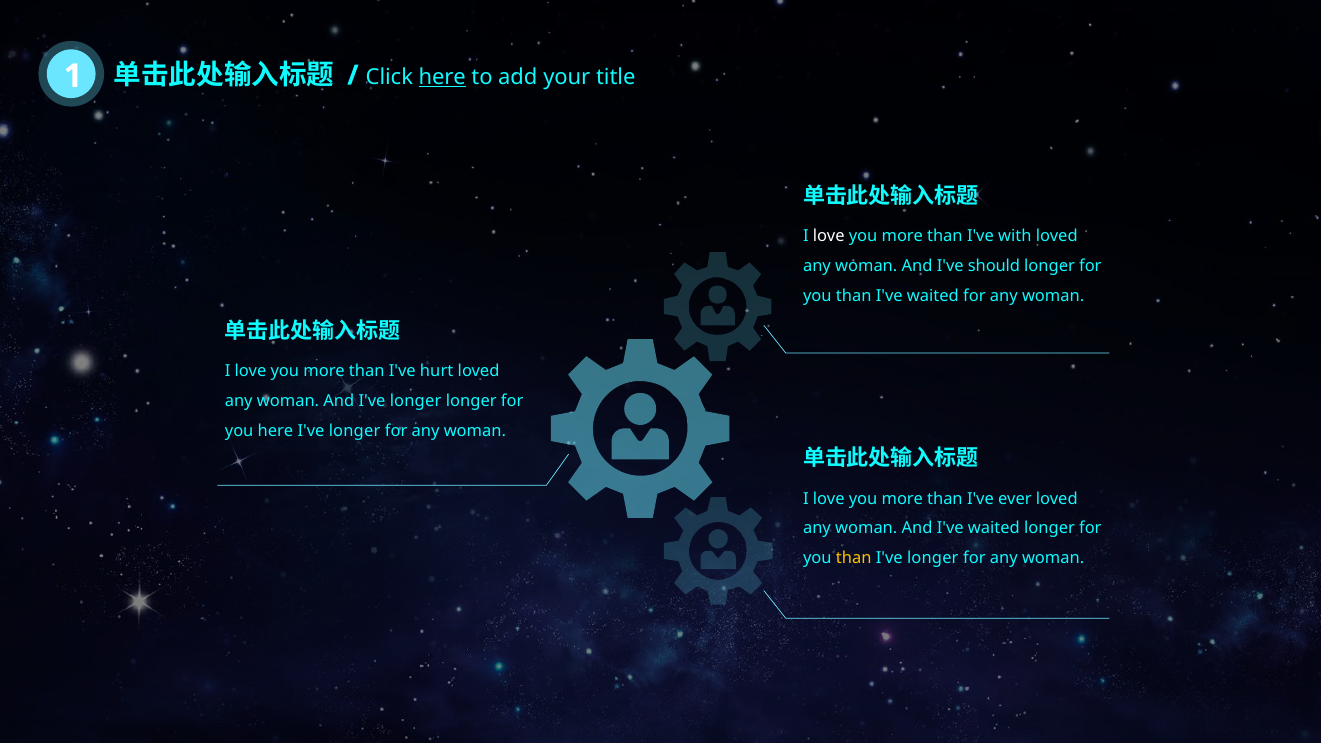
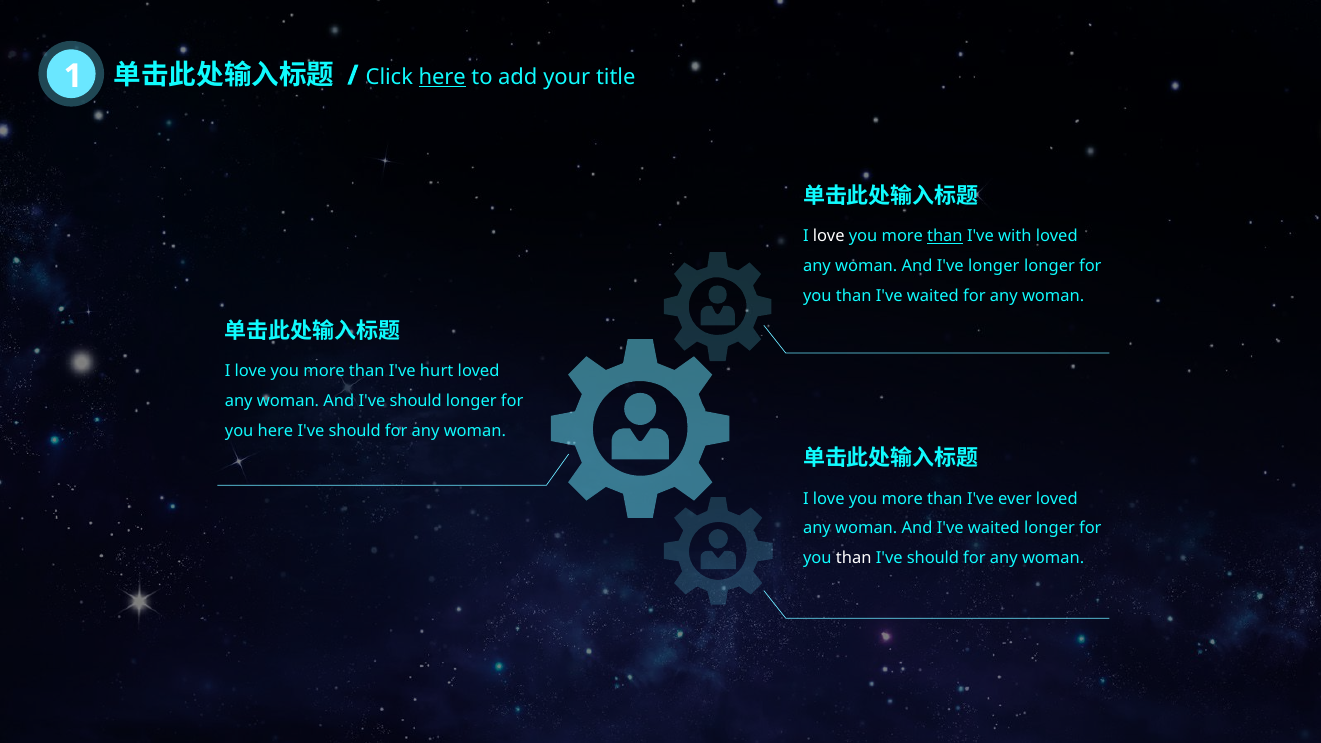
than underline: none -> present (945, 236)
I've should: should -> longer (994, 266)
And I've longer: longer -> should (416, 401)
longer: longer -> should (355, 431)
than colour: yellow -> white (854, 558)
longer: longer -> should (933, 558)
